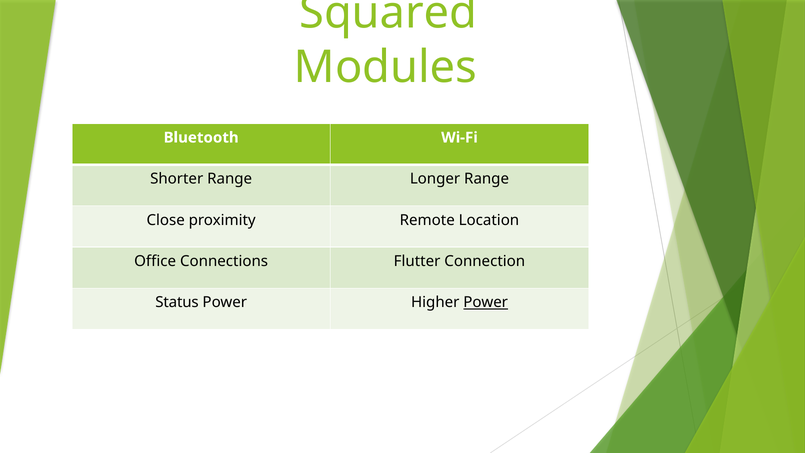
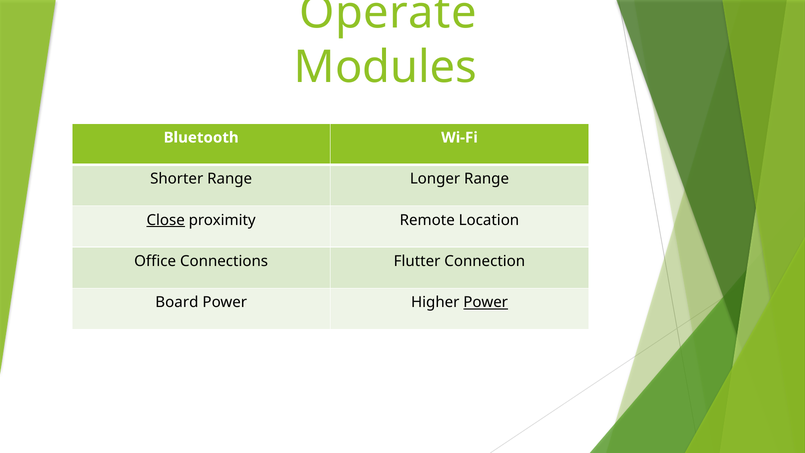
Squared: Squared -> Operate (388, 13)
Close underline: none -> present (166, 220)
Status: Status -> Board (177, 302)
